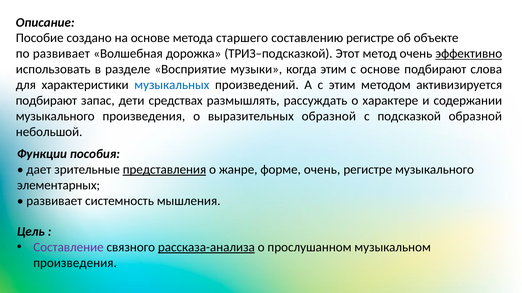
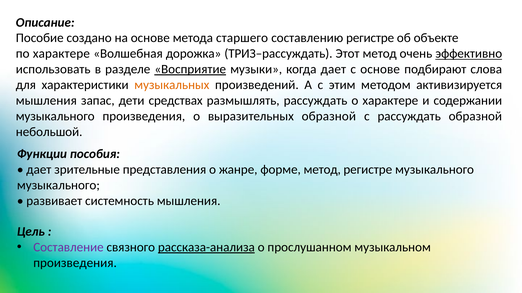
по развивает: развивает -> характере (61, 54)
ТРИЗ–подсказкой: ТРИЗ–подсказкой -> ТРИЗ–рассуждать (278, 54)
Восприятие underline: none -> present (190, 69)
когда этим: этим -> дает (333, 69)
музыкальных colour: blue -> orange (172, 85)
подбирают: подбирают -> мышления (46, 101)
с подсказкой: подсказкой -> рассуждать (409, 116)
представления underline: present -> none (164, 170)
форме очень: очень -> метод (322, 170)
элементарных: элементарных -> музыкального (58, 186)
